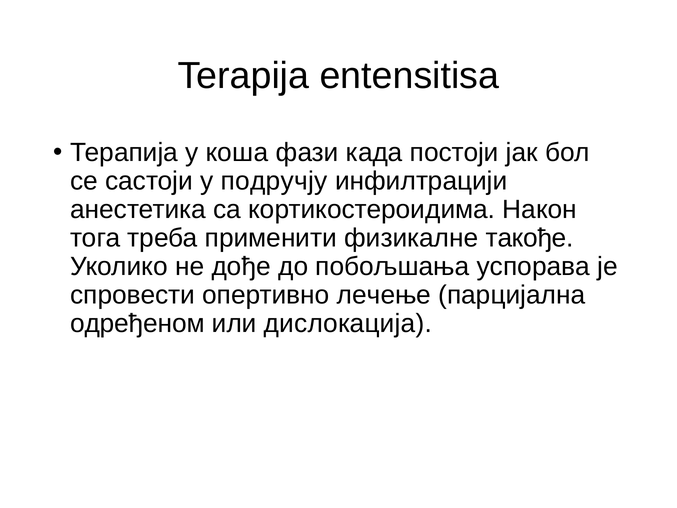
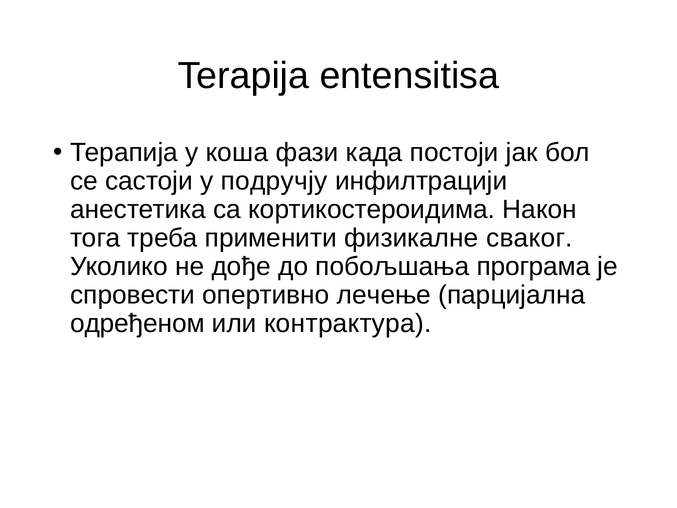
такође: такође -> сваког (529, 238)
успорава: успорава -> програма (533, 266)
дислокација: дислокација -> контрактура (348, 323)
